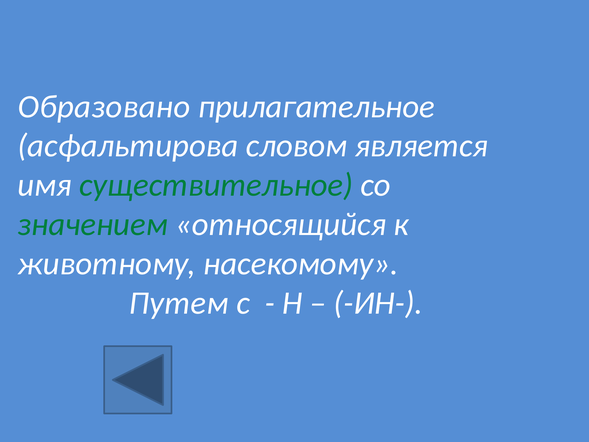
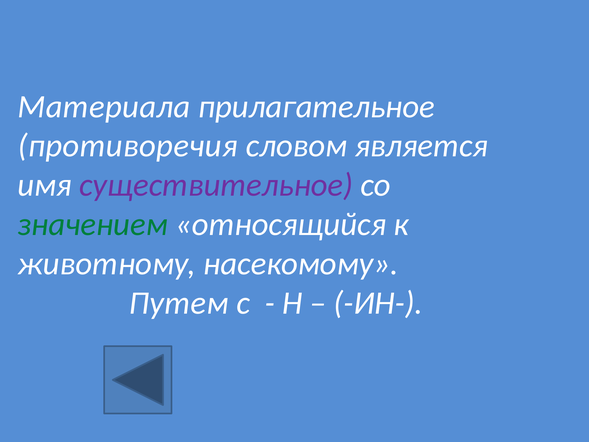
Образовано: Образовано -> Материала (104, 107)
асфальтирова: асфальтирова -> противоречия (128, 146)
существительное colour: green -> purple (216, 185)
